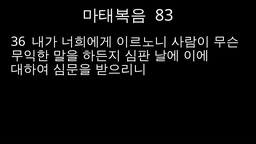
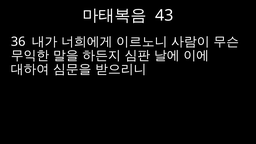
83: 83 -> 43 (164, 15)
